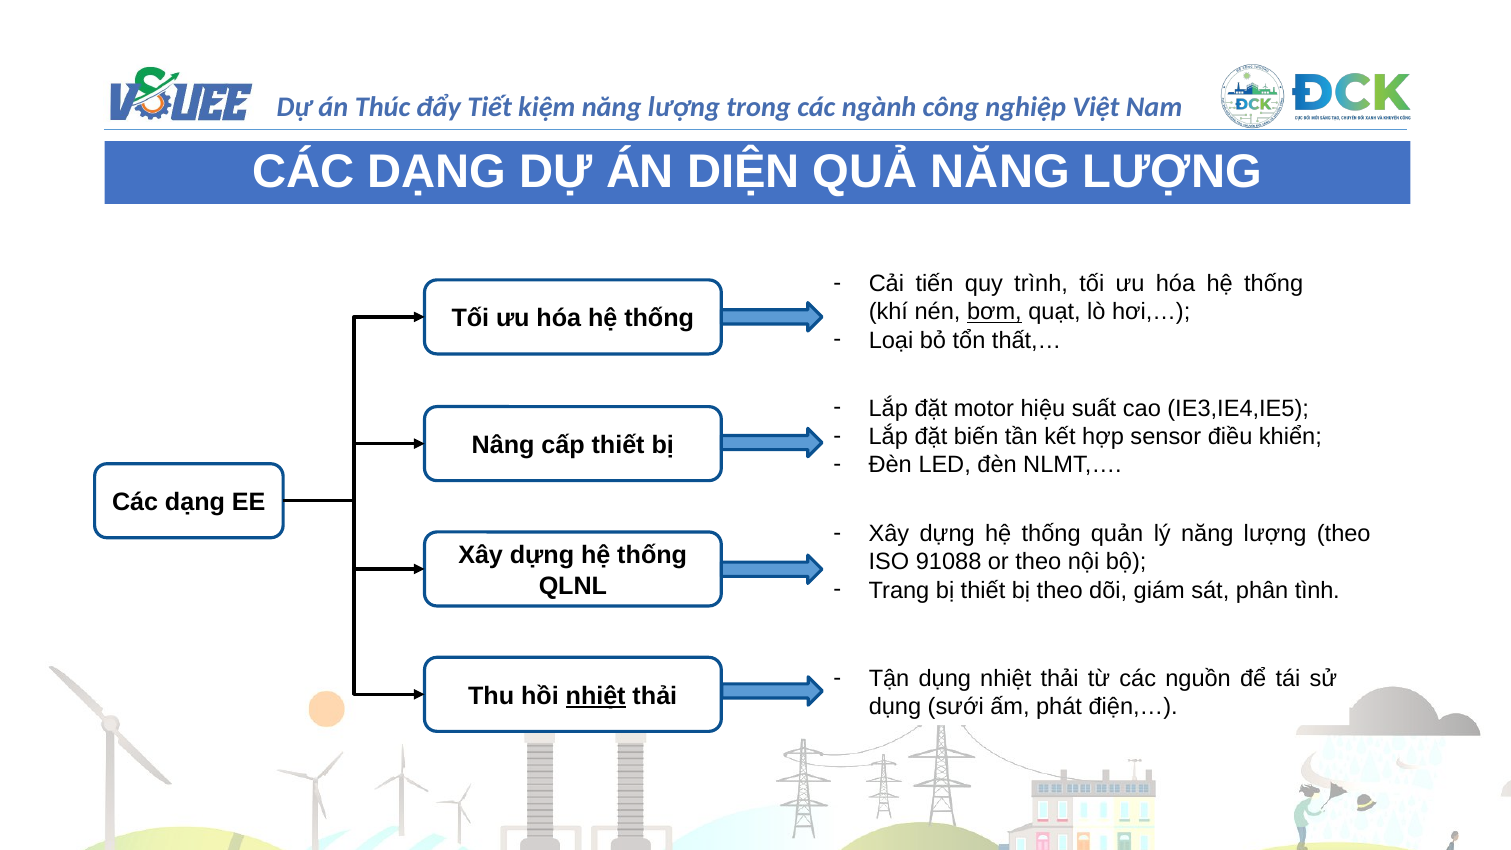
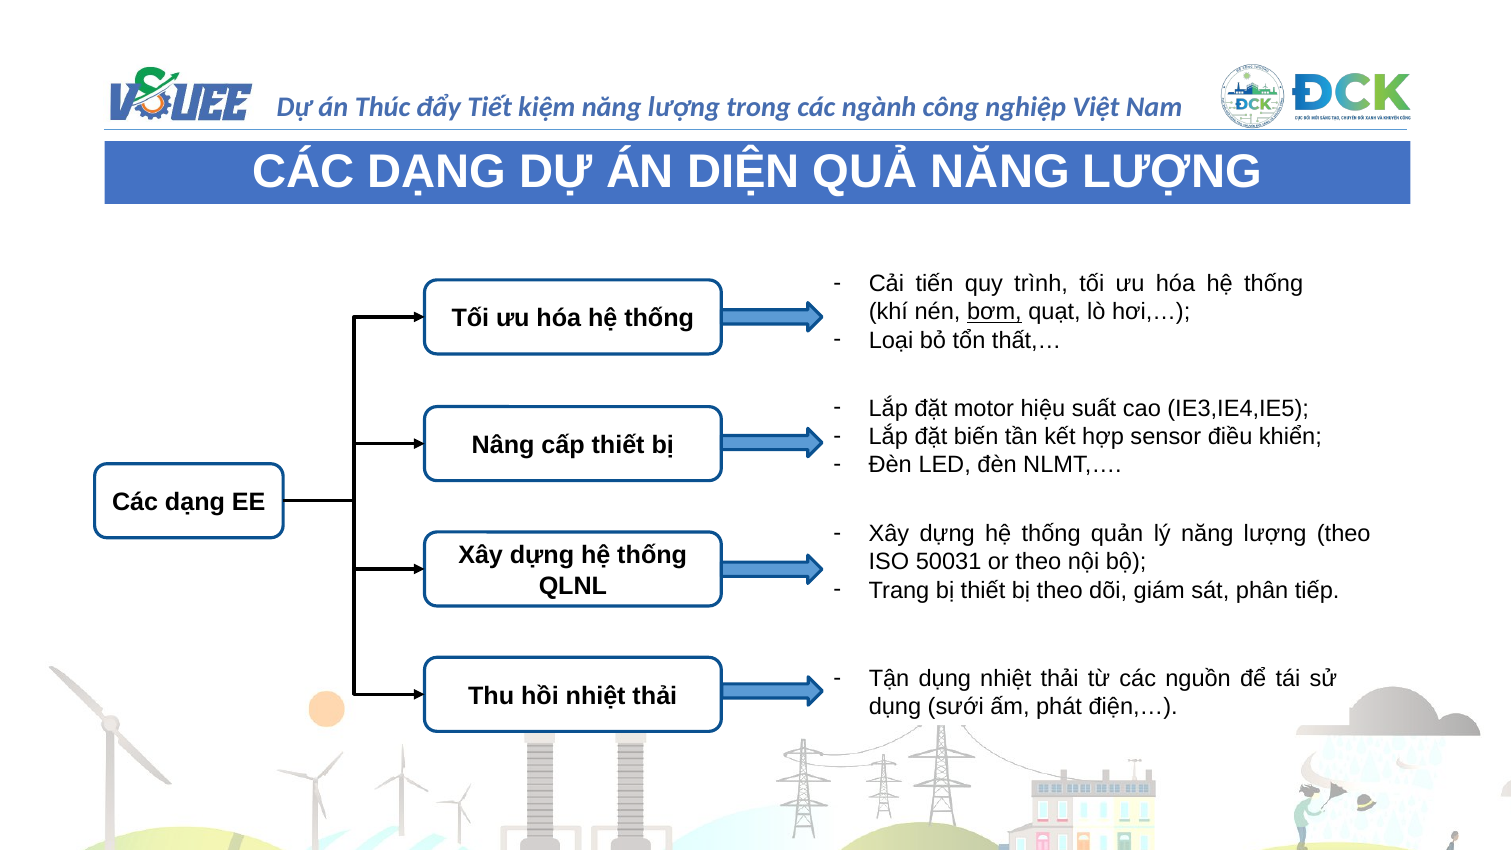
91088: 91088 -> 50031 (949, 562)
tình: tình -> tiếp (1317, 590)
nhiệt underline: present -> none (596, 696)
